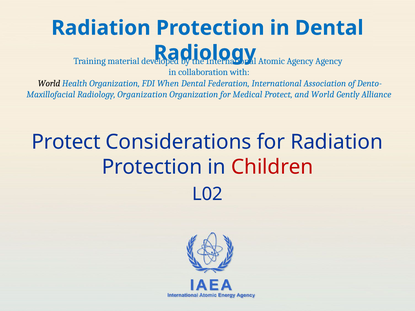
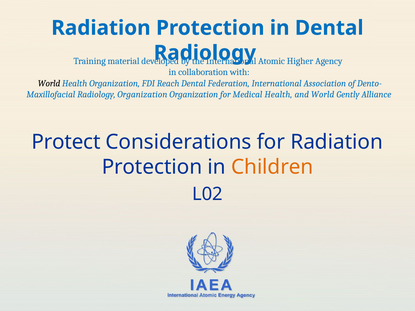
Atomic Agency: Agency -> Higher (300, 61)
When: When -> Reach (168, 83)
Medical Protect: Protect -> Health (278, 94)
Children colour: red -> orange (272, 167)
